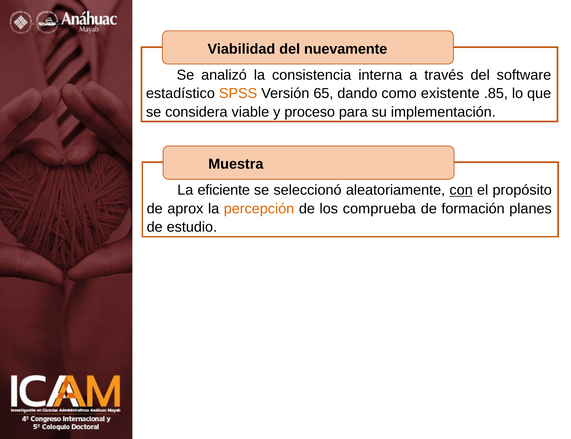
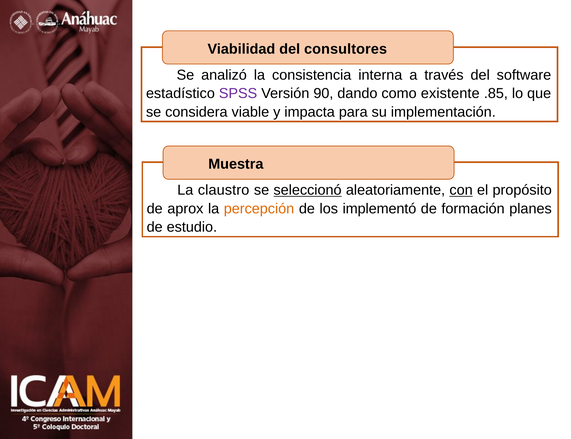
nuevamente: nuevamente -> consultores (346, 49)
SPSS colour: orange -> purple (238, 93)
65: 65 -> 90 (323, 93)
proceso: proceso -> impacta (310, 112)
eficiente: eficiente -> claustro (224, 190)
seleccionó underline: none -> present (308, 190)
comprueba: comprueba -> implementó (379, 208)
